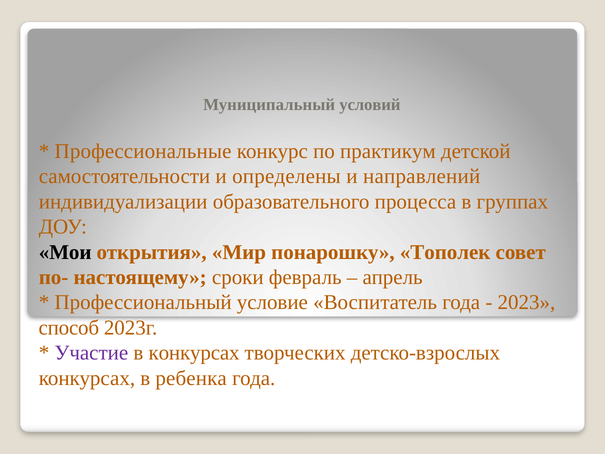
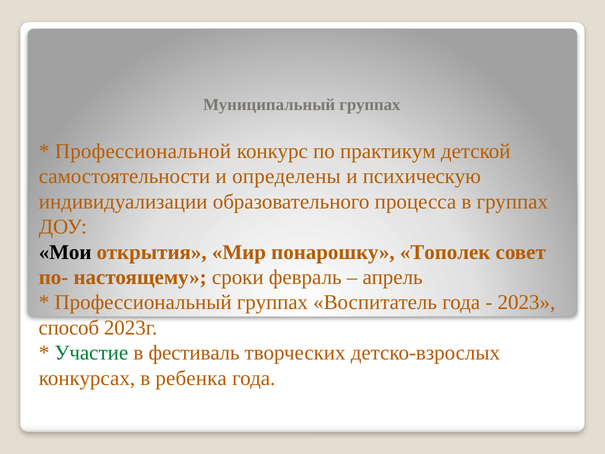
Муниципальный условий: условий -> группах (370, 104)
Профессиональные: Профессиональные -> Профессиональной (143, 151)
направлений: направлений -> психическую (422, 176)
Профессиональный условие: условие -> группах (272, 302)
Участие colour: purple -> green (91, 353)
в конкурсах: конкурсах -> фестиваль (194, 353)
